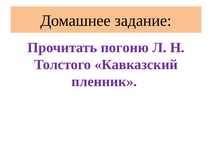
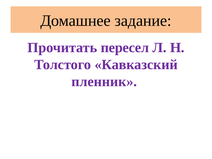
погоню: погоню -> пересел (125, 48)
